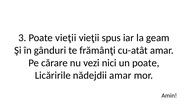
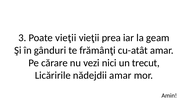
spus: spus -> prea (111, 38)
un poate: poate -> trecut (146, 63)
